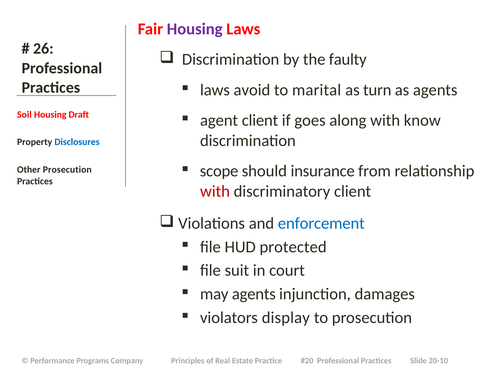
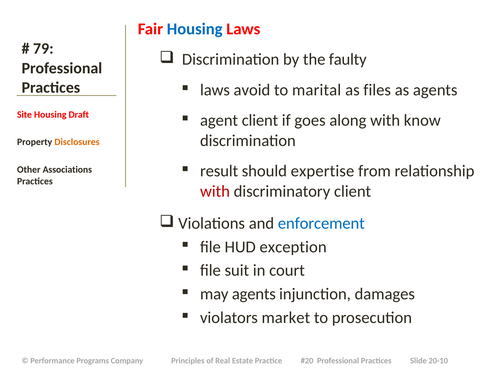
Housing colour: purple -> blue (195, 29)
26: 26 -> 79 (43, 49)
turn: turn -> files (377, 90)
Soil: Soil -> Site (24, 114)
Disclosures colour: blue -> orange (77, 142)
scope: scope -> result (219, 171)
insurance: insurance -> expertise (323, 171)
Other Prosecution: Prosecution -> Associations (67, 169)
protected: protected -> exception (293, 247)
display: display -> market (286, 317)
